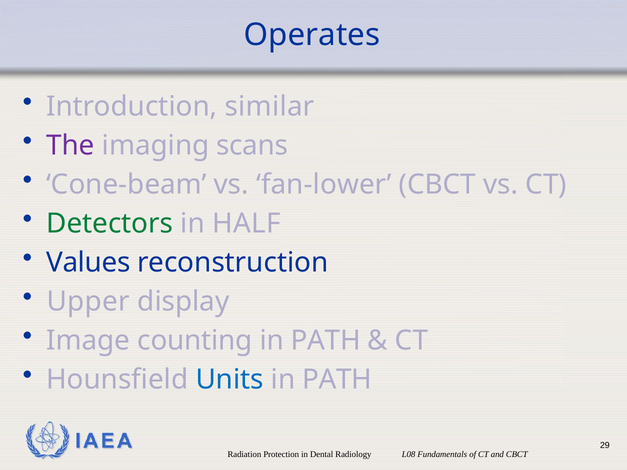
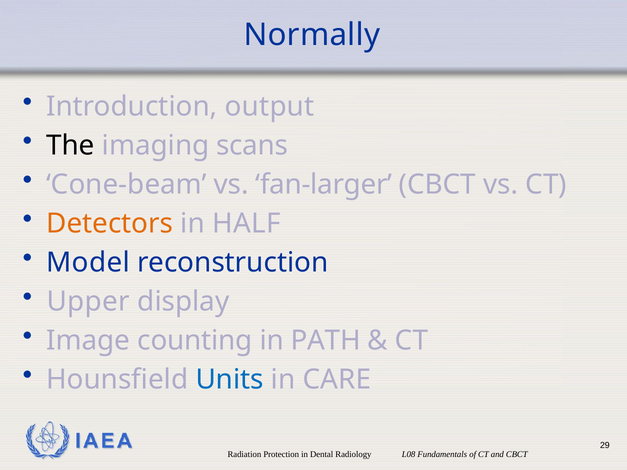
Operates: Operates -> Normally (312, 35)
similar: similar -> output (270, 106)
The colour: purple -> black (70, 145)
fan-lower: fan-lower -> fan-larger (324, 185)
Detectors colour: green -> orange (110, 224)
Values: Values -> Model (88, 263)
PATH: PATH -> CARE (337, 380)
